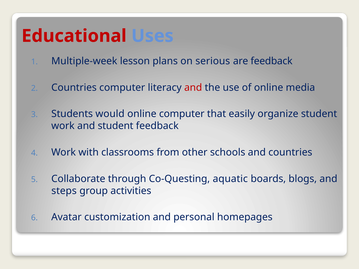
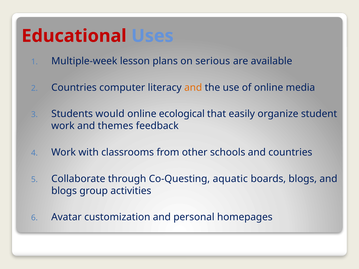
are feedback: feedback -> available (272, 61)
and colour: red -> orange (193, 88)
online computer: computer -> ecological (182, 114)
and student: student -> themes (115, 126)
steps: steps -> blogs (64, 191)
